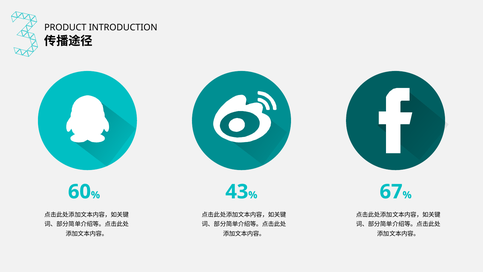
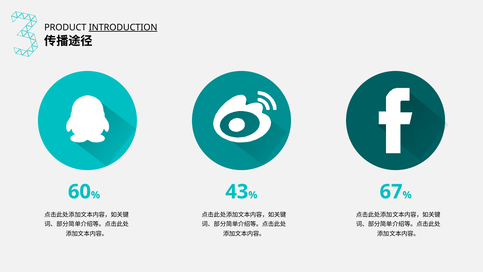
INTRODUCTION underline: none -> present (123, 27)
